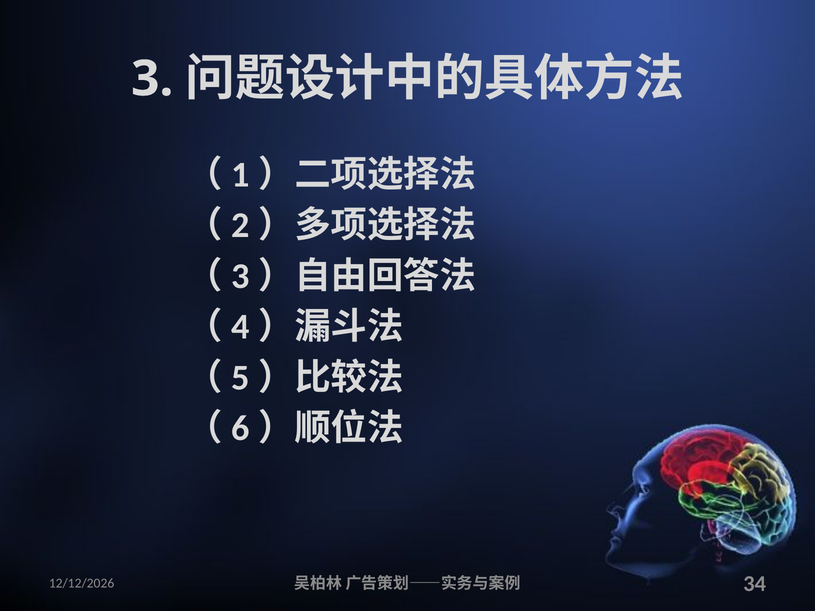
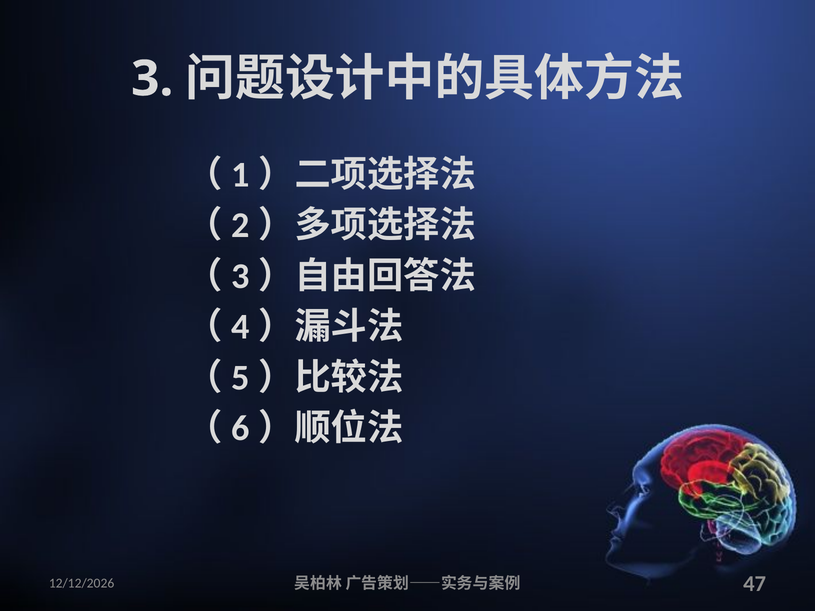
34: 34 -> 47 (755, 584)
